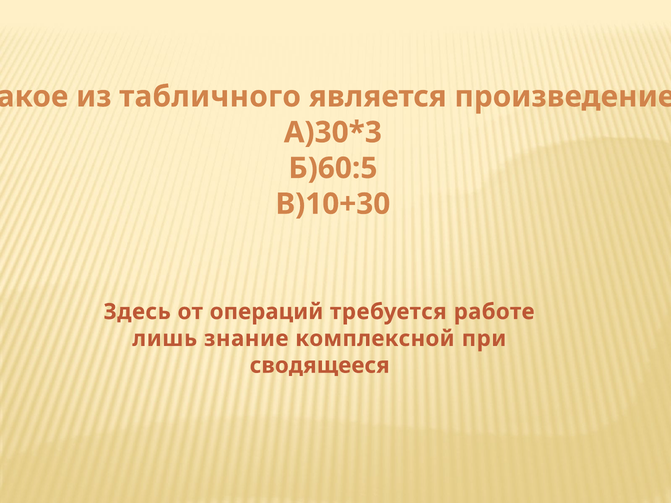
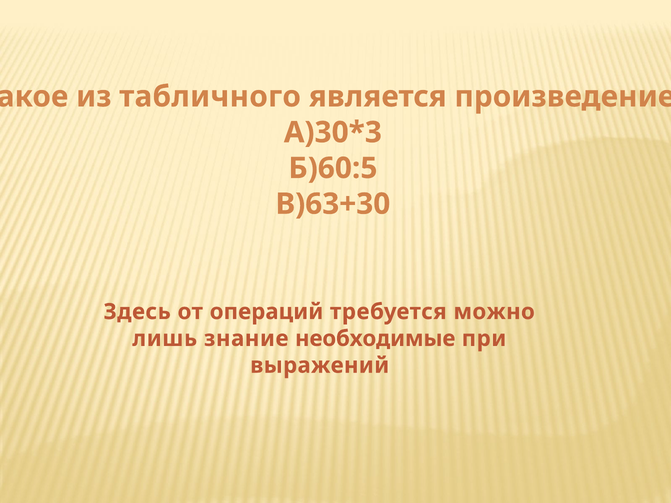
В)10+30: В)10+30 -> В)63+30 (333, 204)
работе: работе -> можно (494, 312)
комплексной: комплексной -> необходимые (375, 339)
сводящееся: сводящееся -> выражений (320, 366)
